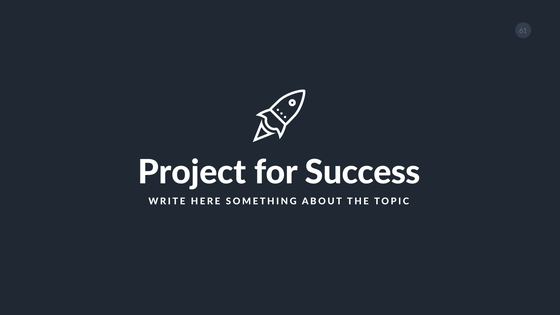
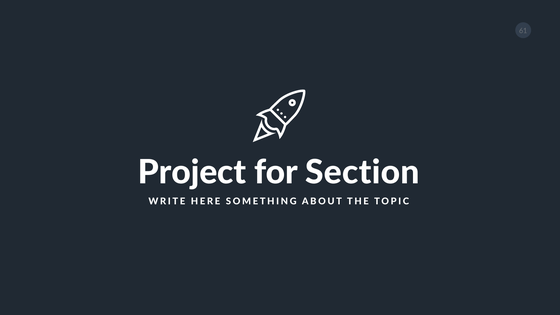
Success: Success -> Section (362, 172)
